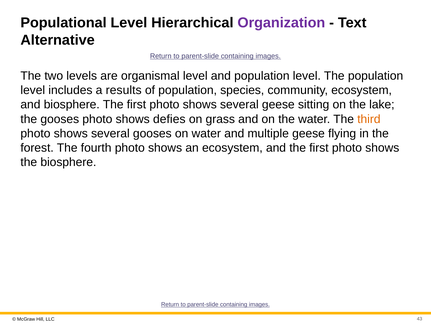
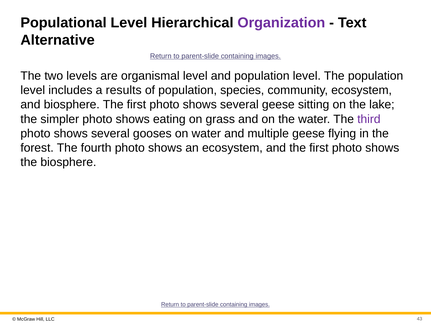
the gooses: gooses -> simpler (60, 119)
defies: defies -> eating (169, 119)
third colour: orange -> purple (369, 119)
